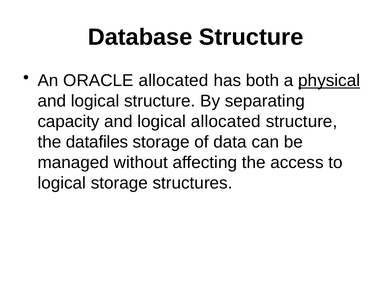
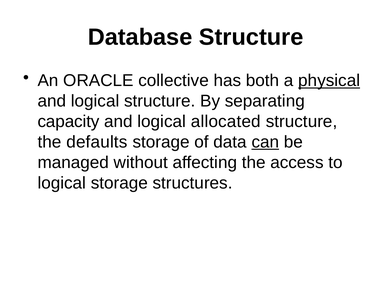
ORACLE allocated: allocated -> collective (174, 81)
datafiles: datafiles -> defaults (97, 142)
can underline: none -> present (265, 142)
